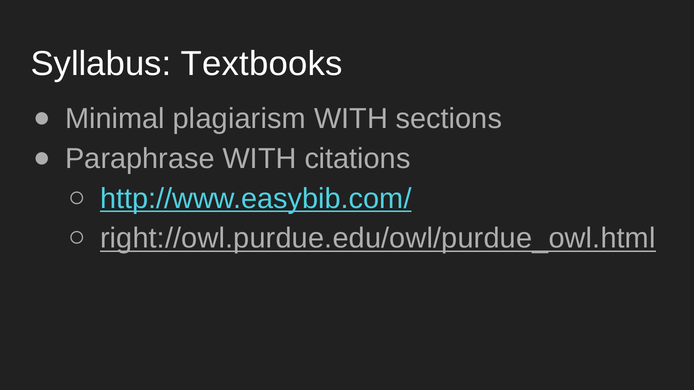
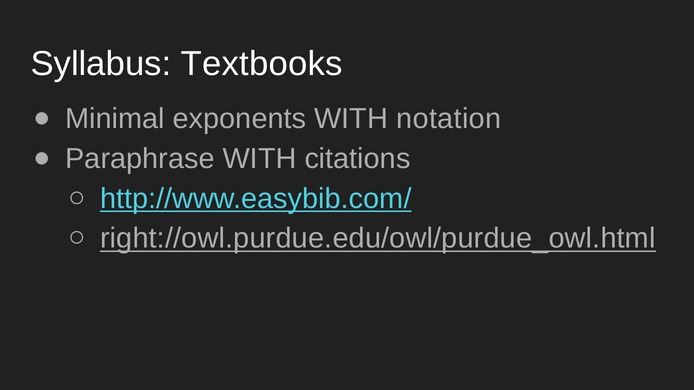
plagiarism: plagiarism -> exponents (239, 119)
sections: sections -> notation (449, 119)
